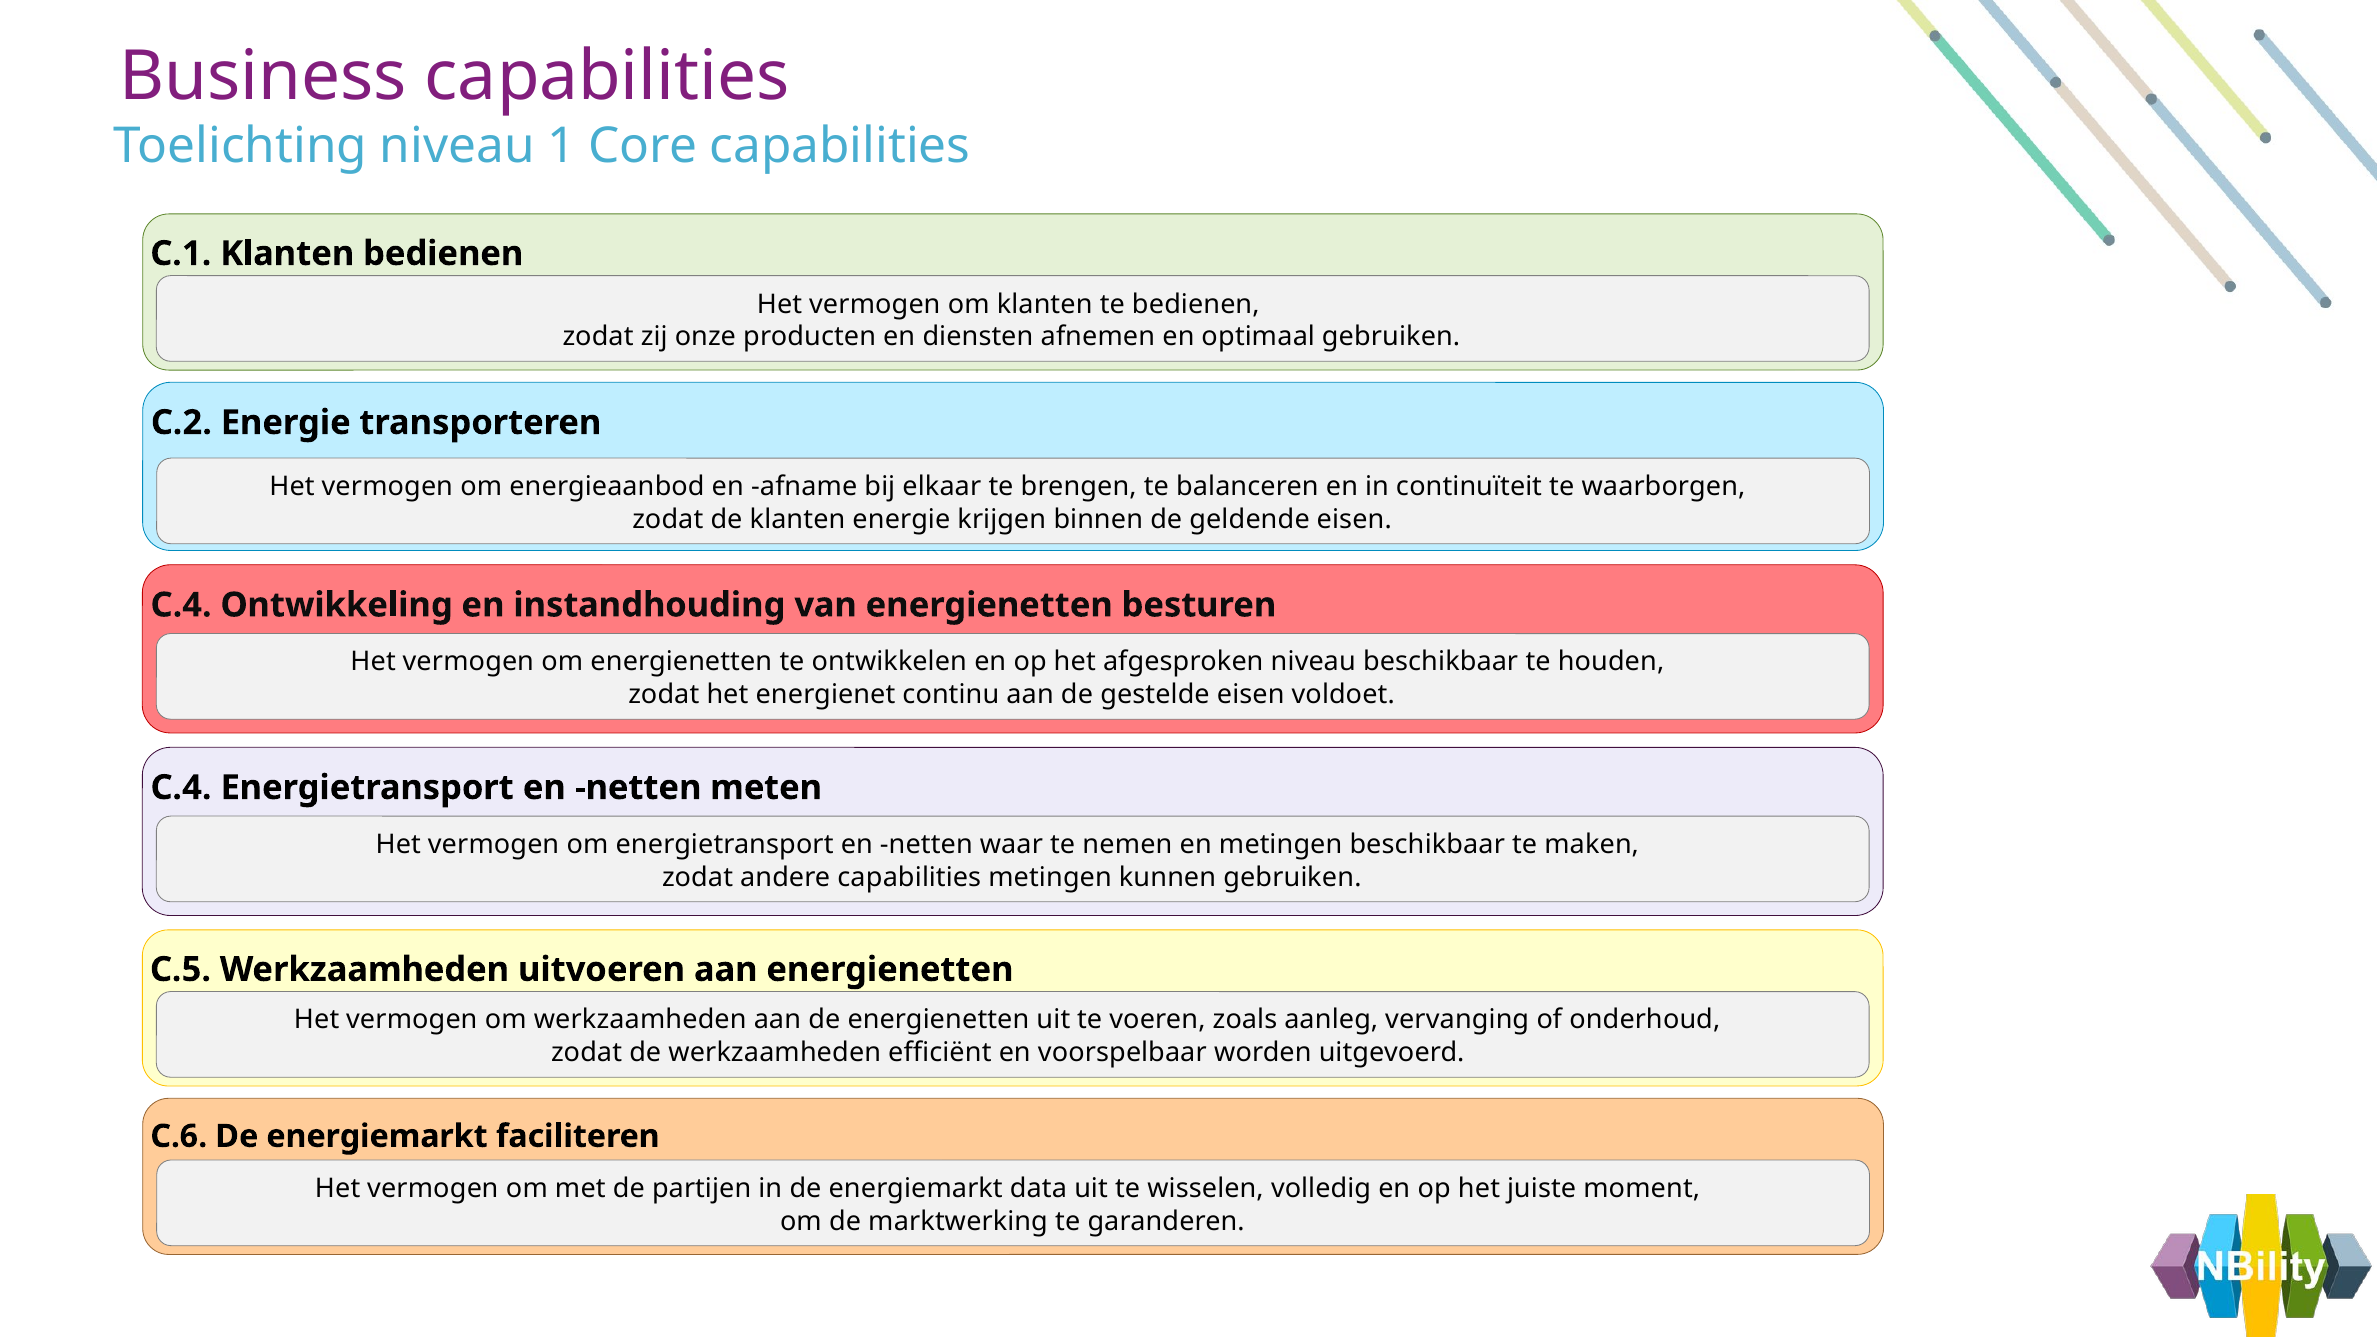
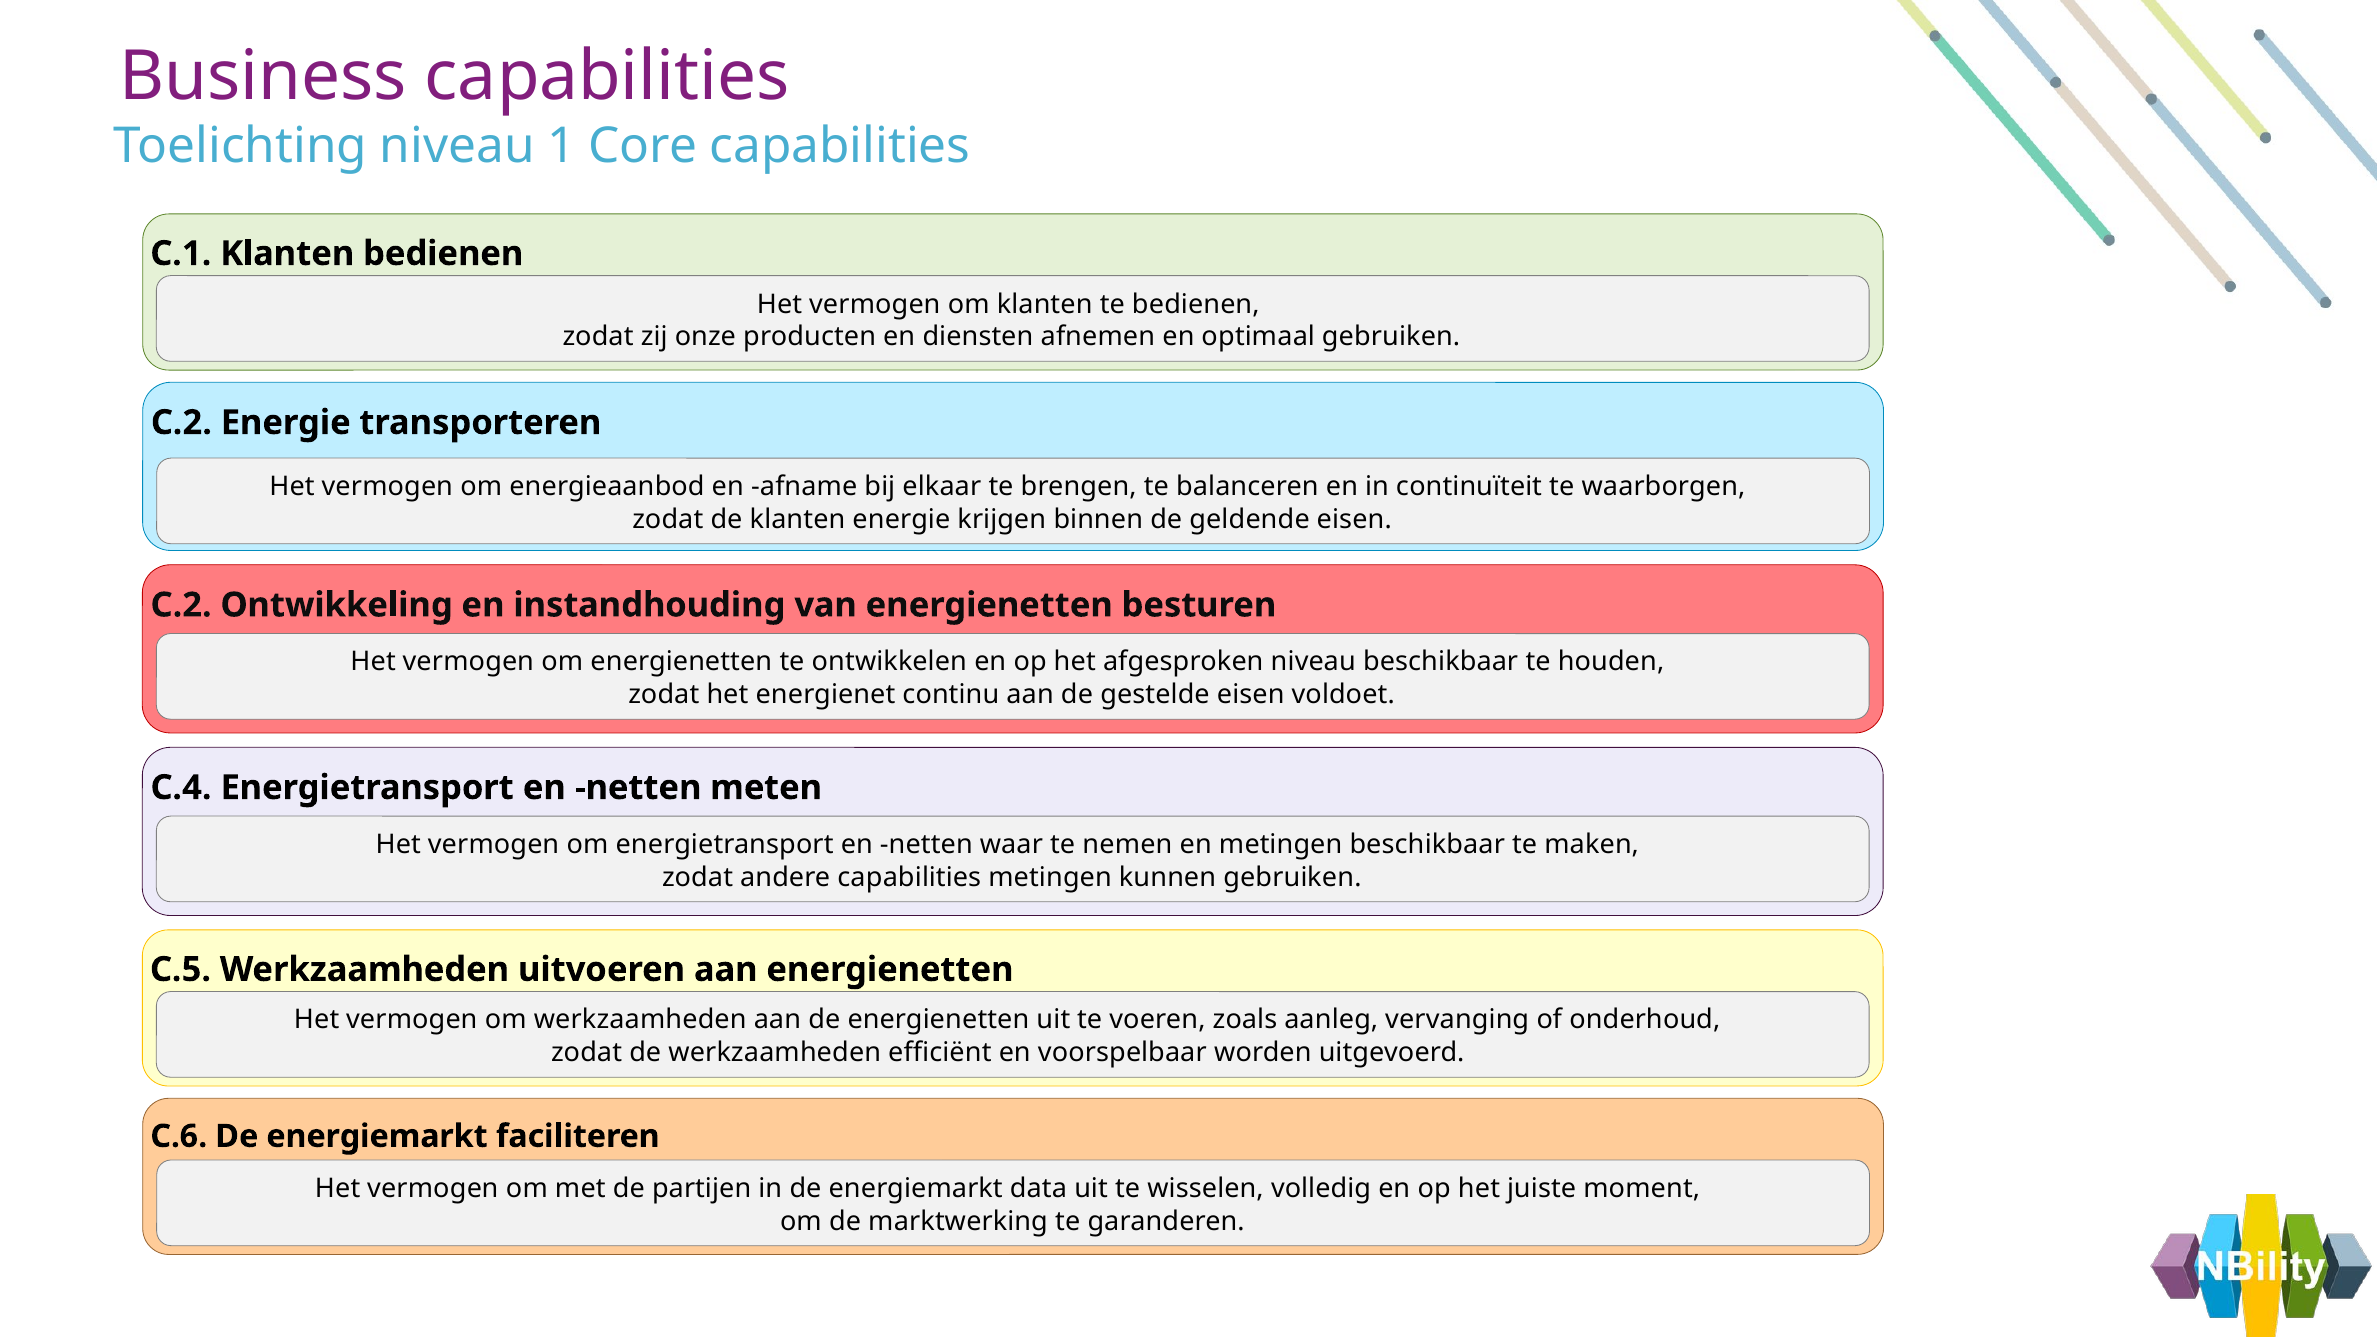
C.4: C.4 -> C.2 (181, 605)
